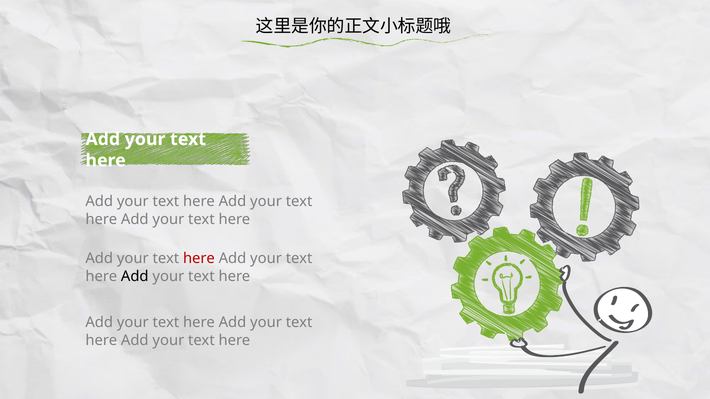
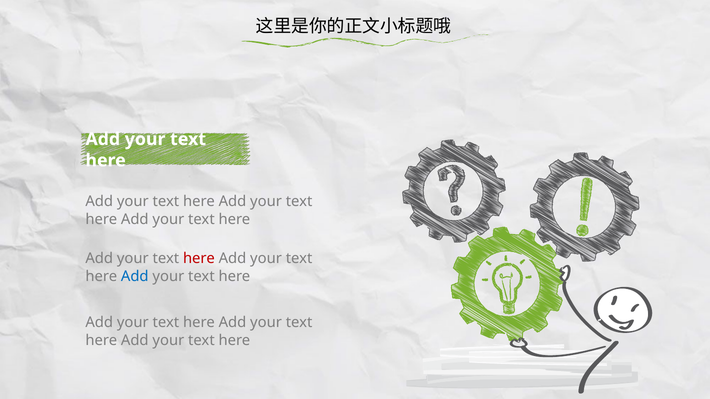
Add colour: black -> blue (135, 277)
